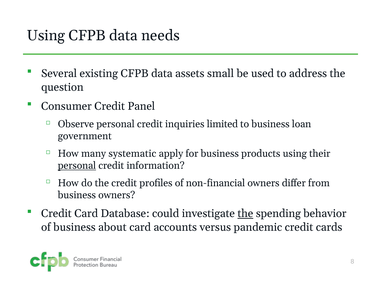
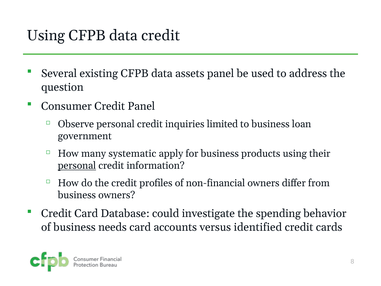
data needs: needs -> credit (161, 35)
assets small: small -> panel (221, 73)
the underline: present -> none (245, 213)
about: about -> needs (112, 227)
pandemic: pandemic -> identified (258, 227)
